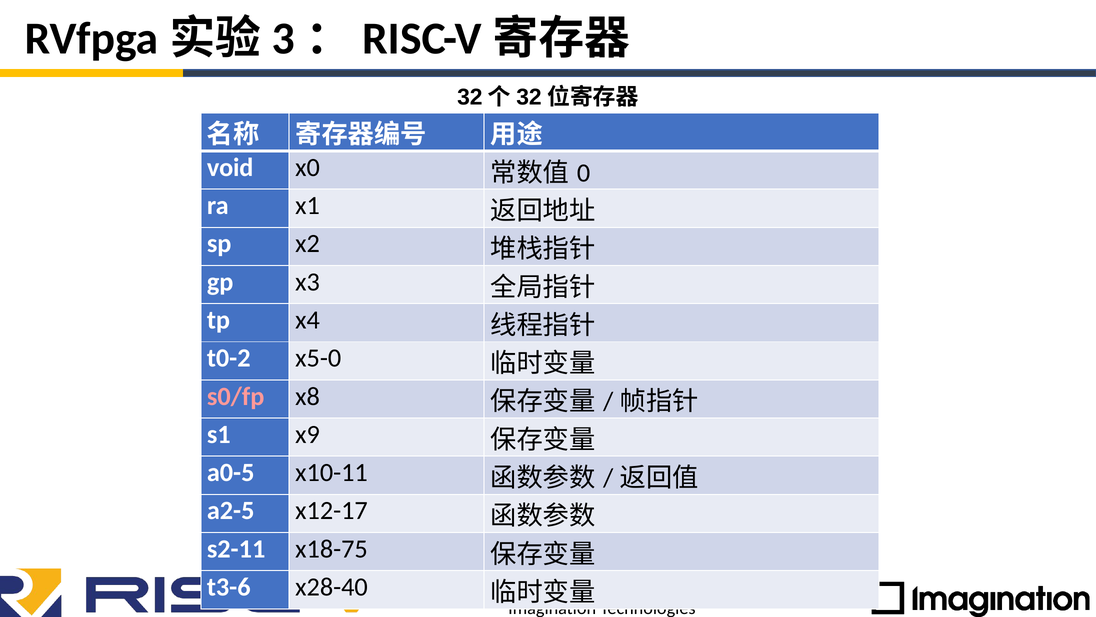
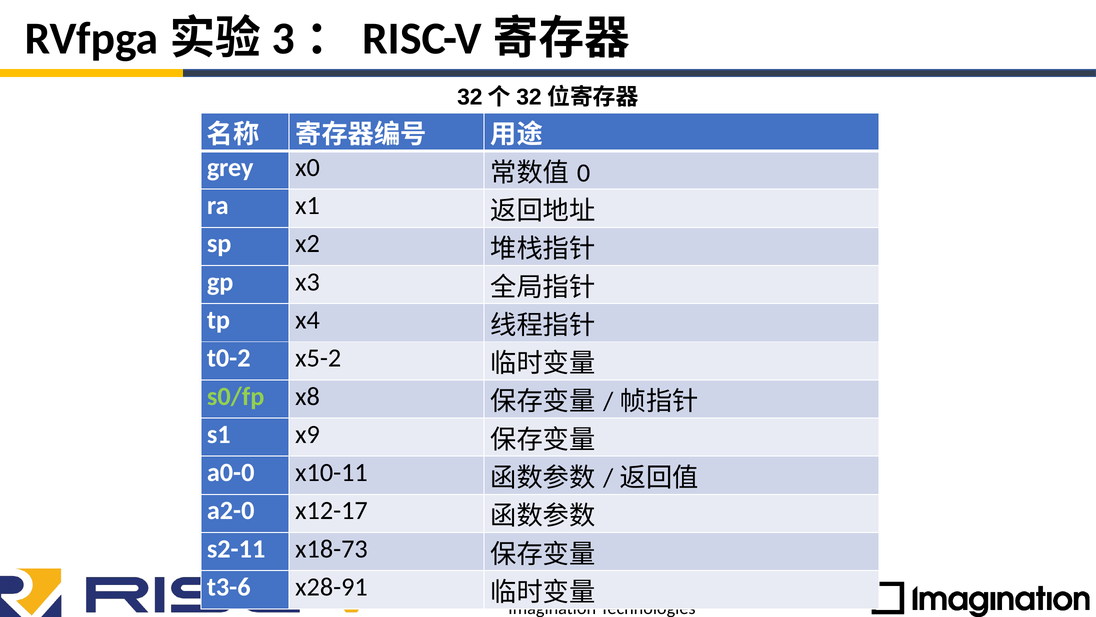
void: void -> grey (230, 167)
x5-0: x5-0 -> x5-2 (318, 358)
s0/fp colour: pink -> light green (236, 396)
a0-5: a0-5 -> a0-0 (231, 472)
a2-5: a2-5 -> a2-0 (231, 510)
x18-75: x18-75 -> x18-73 (331, 549)
x28-40: x28-40 -> x28-91 (331, 587)
